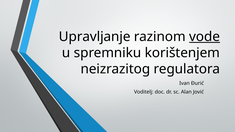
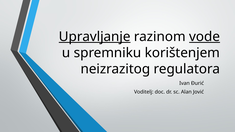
Upravljanje underline: none -> present (95, 37)
